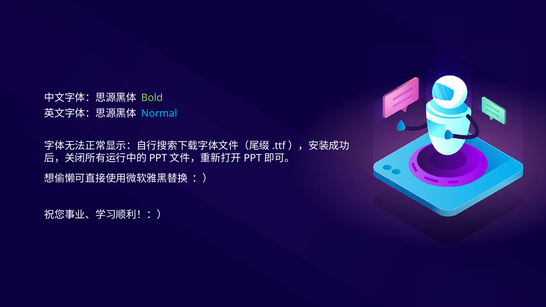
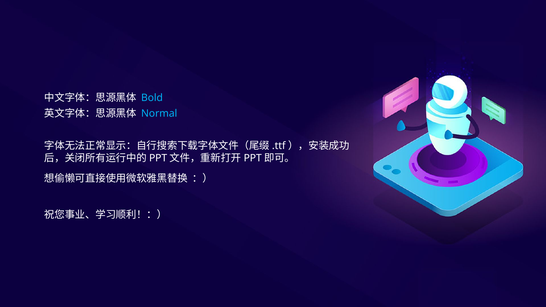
Bold colour: light green -> light blue (152, 98)
